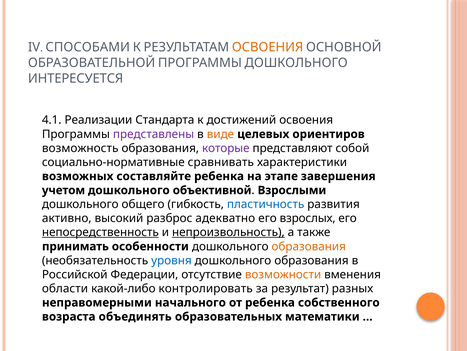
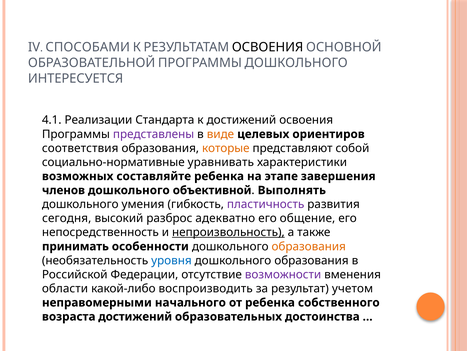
ОСВОЕНИЯ colour: orange -> black (268, 47)
возможность: возможность -> соответствия (80, 148)
которые colour: purple -> orange (226, 148)
сравнивать: сравнивать -> уравнивать (221, 162)
учетом: учетом -> членов (63, 190)
Взрослыми: Взрослыми -> Выполнять (292, 190)
общего: общего -> умения (143, 204)
пластичность colour: blue -> purple (266, 204)
активно: активно -> сегодня (67, 218)
взрослых: взрослых -> общение (307, 218)
непосредственность underline: present -> none (100, 232)
возможности colour: orange -> purple (283, 274)
контролировать: контролировать -> воспроизводить (206, 288)
разных: разных -> учетом (353, 288)
возраста объединять: объединять -> достижений (135, 316)
математики: математики -> достоинства (322, 316)
